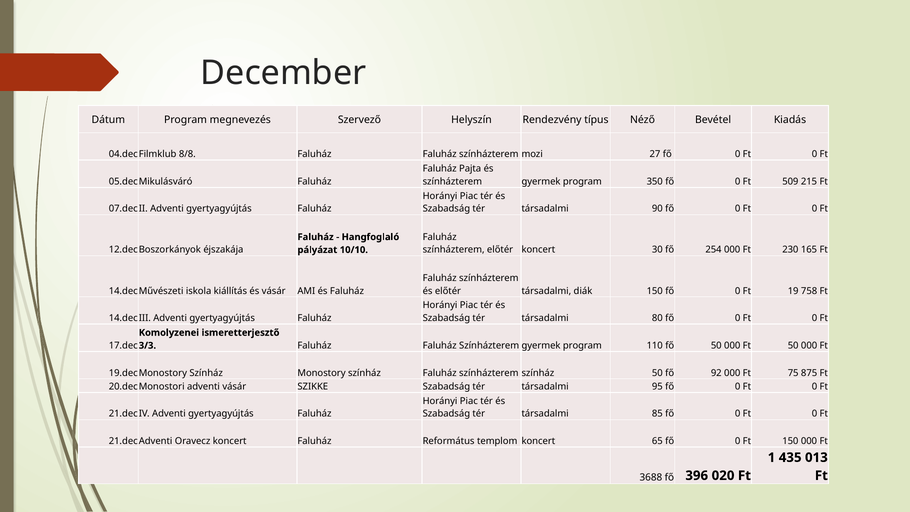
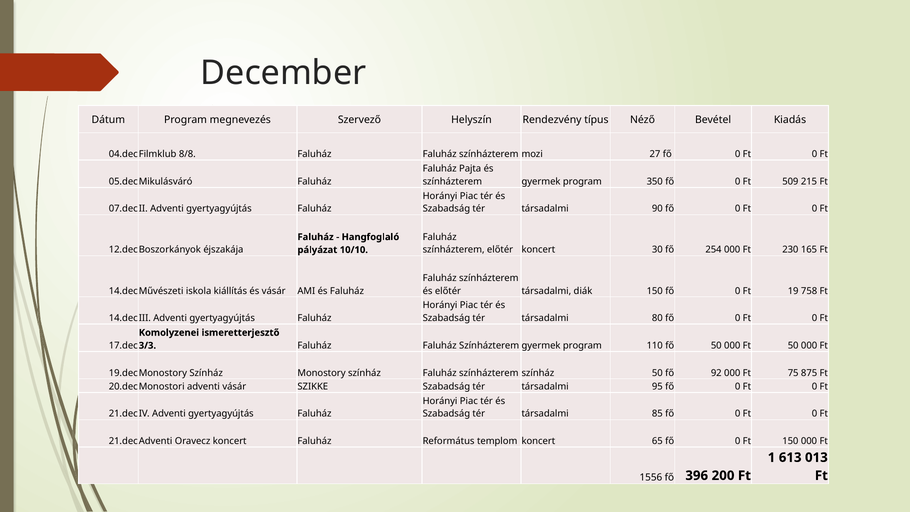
435: 435 -> 613 (790, 457)
3688: 3688 -> 1556 (651, 478)
020: 020 -> 200 (723, 475)
